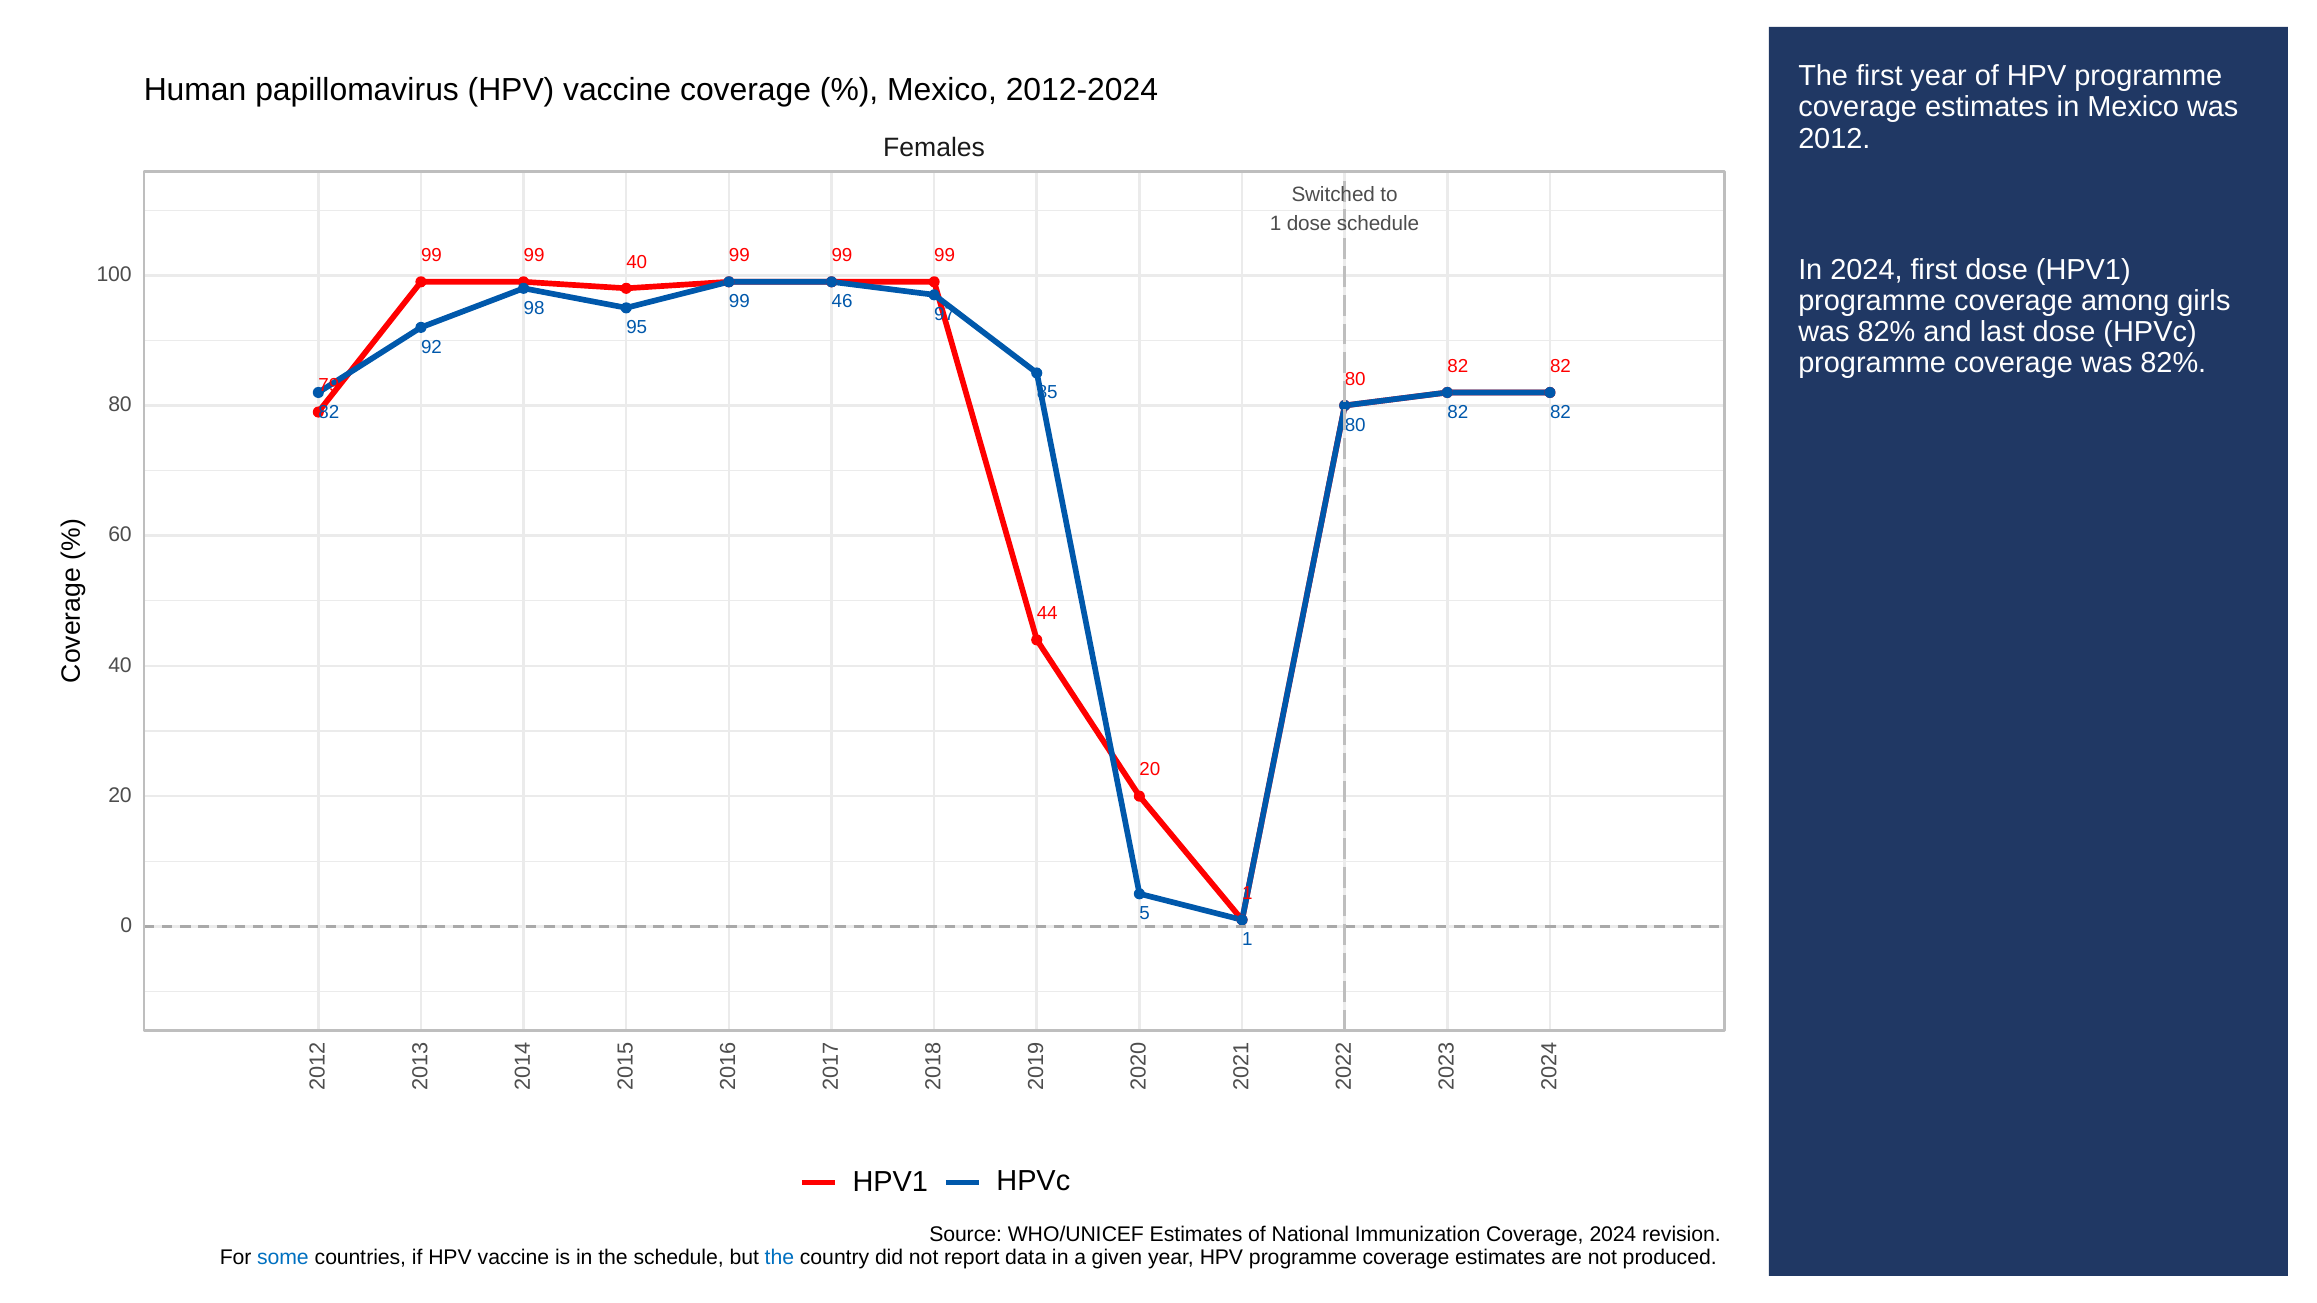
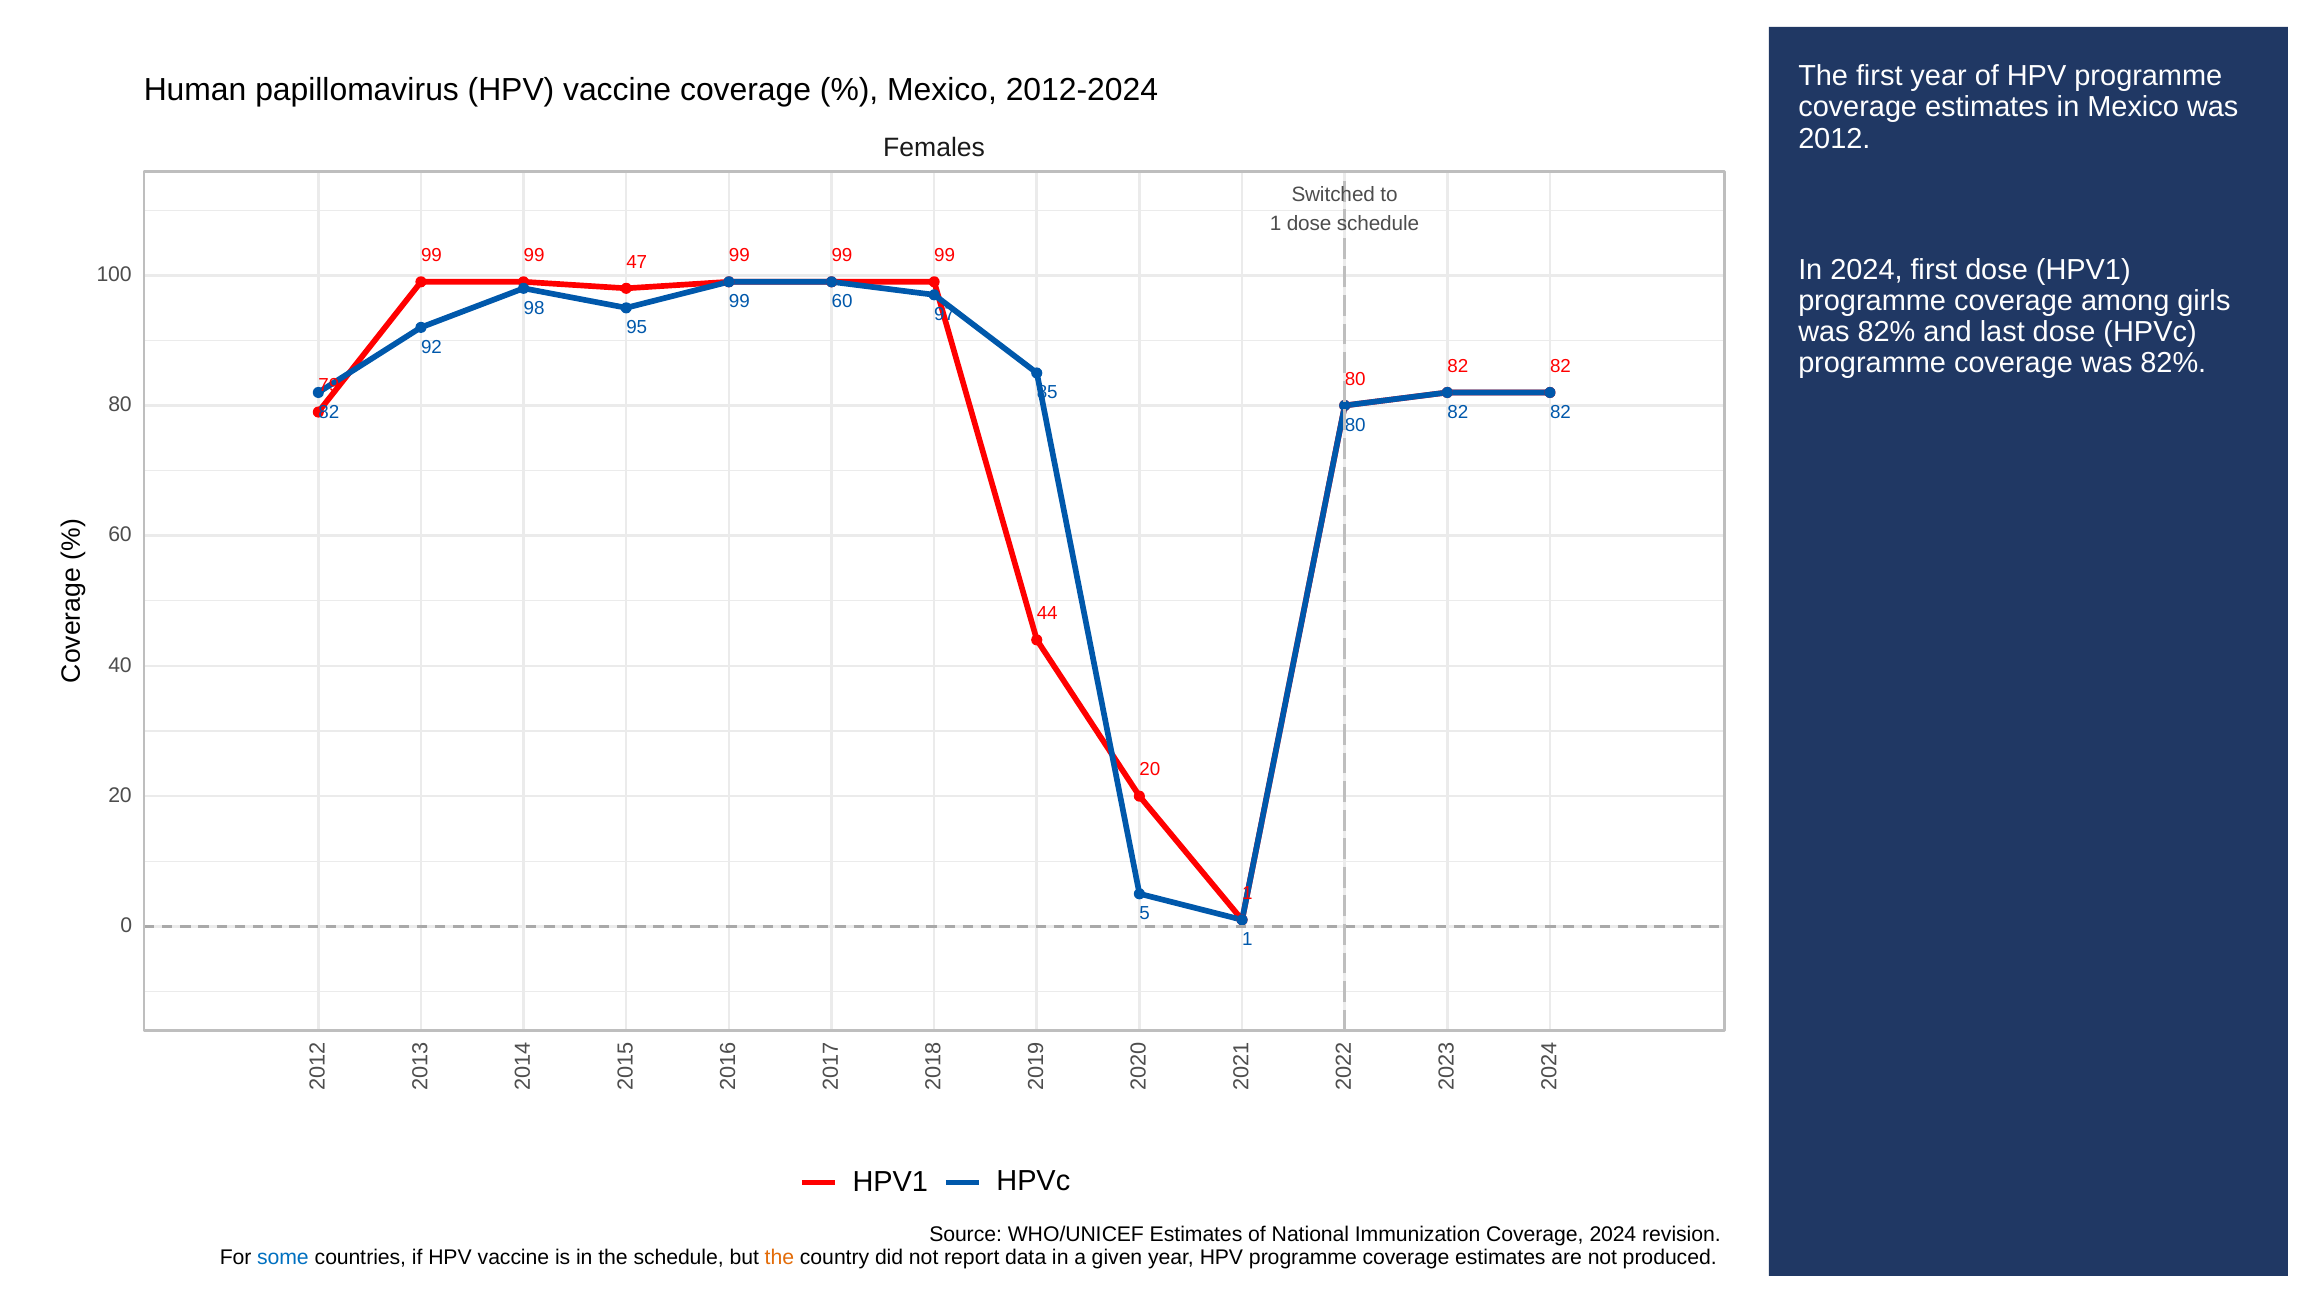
99 40: 40 -> 47 (637, 262)
99 46: 46 -> 60 (842, 301)
the colour: blue -> orange (779, 1258)
